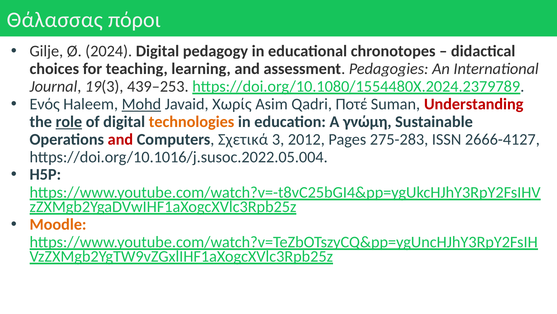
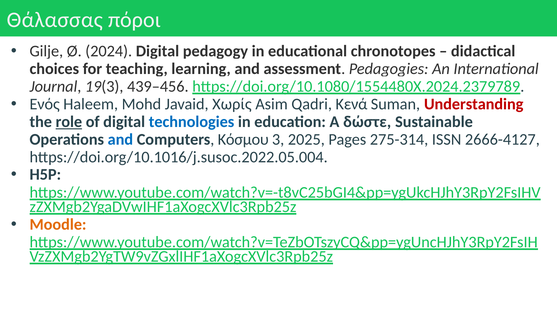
439–253: 439–253 -> 439–456 (158, 86)
Mohd underline: present -> none (141, 104)
Ποτέ: Ποτέ -> Κενά (351, 104)
technologies colour: orange -> blue (192, 122)
γνώμη: γνώμη -> δώστε (367, 122)
and colour: red -> blue (120, 139)
Σχετικά: Σχετικά -> Κόσμου (243, 139)
2012: 2012 -> 2025 (306, 139)
275-283: 275-283 -> 275-314 (399, 139)
